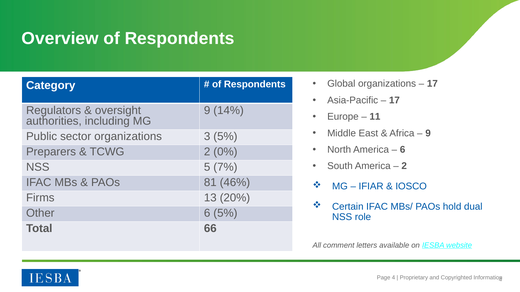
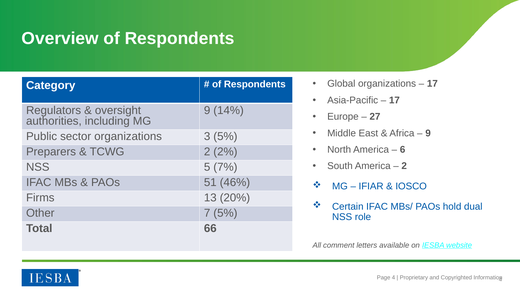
11: 11 -> 27 (375, 117)
0%: 0% -> 2% (225, 152)
81: 81 -> 51 (210, 183)
Other 6: 6 -> 7 (207, 213)
